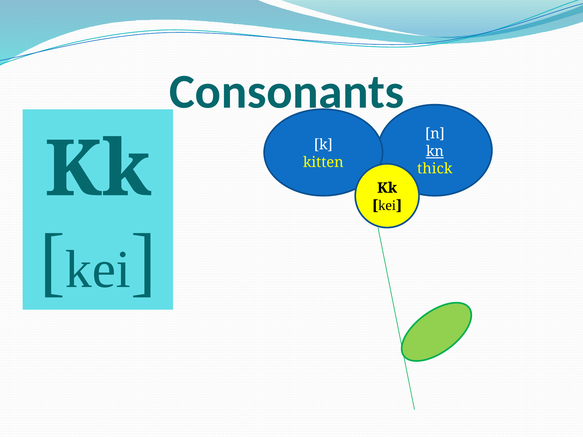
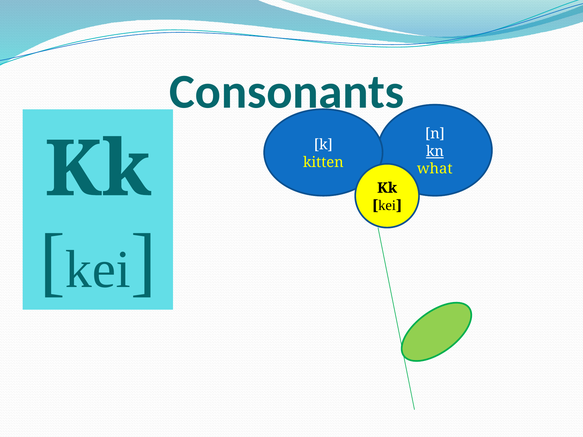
thick: thick -> what (435, 169)
